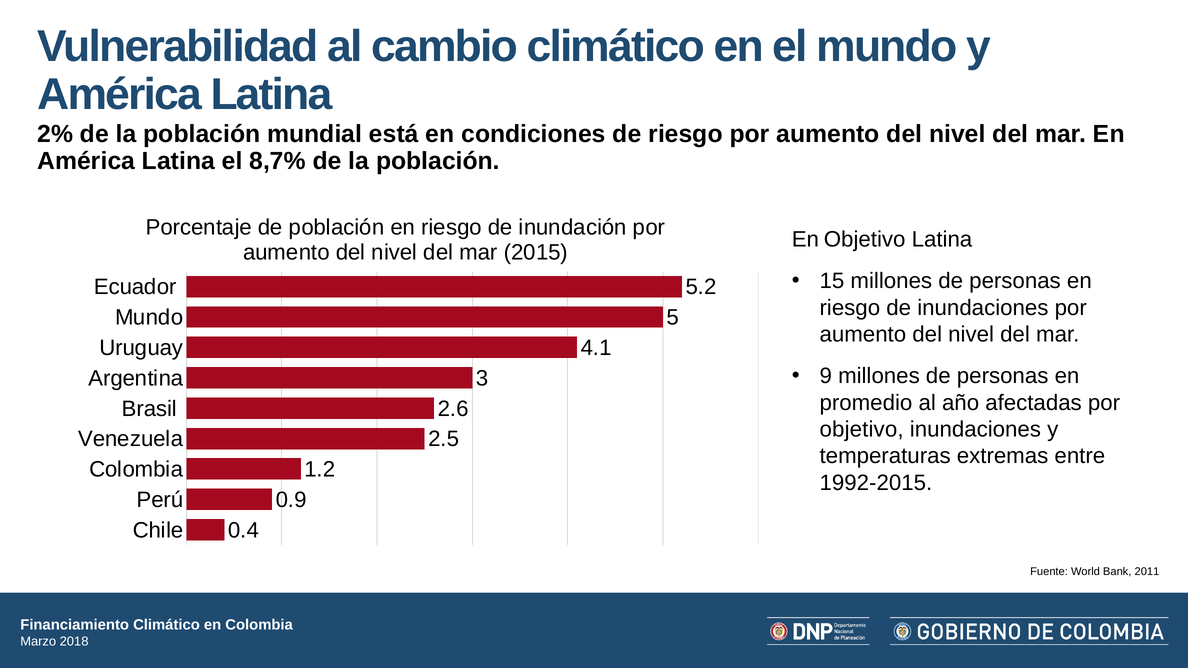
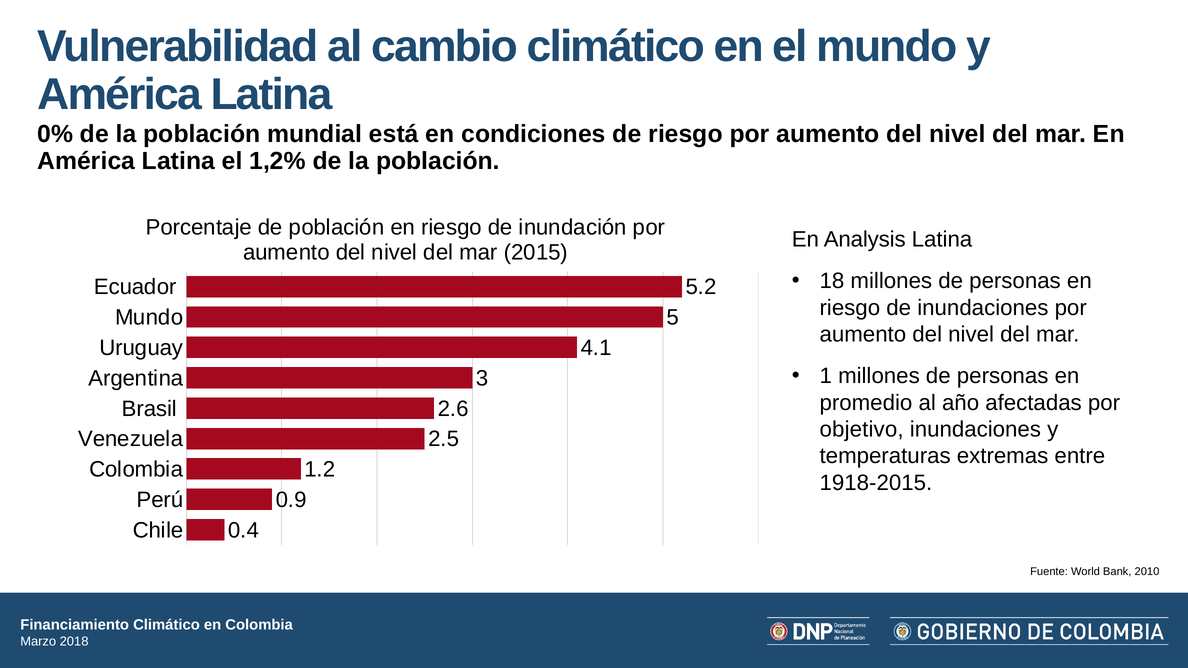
2%: 2% -> 0% (55, 134)
8,7%: 8,7% -> 1,2% (278, 161)
En Objetivo: Objetivo -> Analysis (865, 240)
15: 15 -> 18 (832, 281)
9: 9 -> 1 (826, 376)
1992-2015: 1992-2015 -> 1918-2015 (876, 483)
2011: 2011 -> 2010 (1147, 572)
